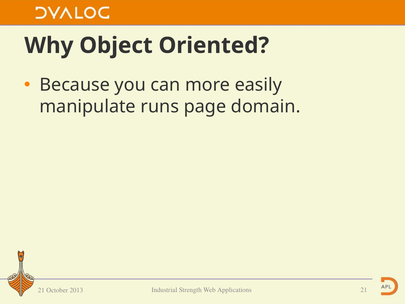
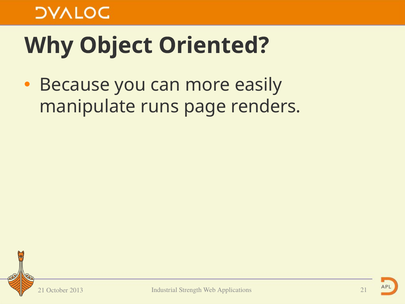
domain: domain -> renders (266, 107)
